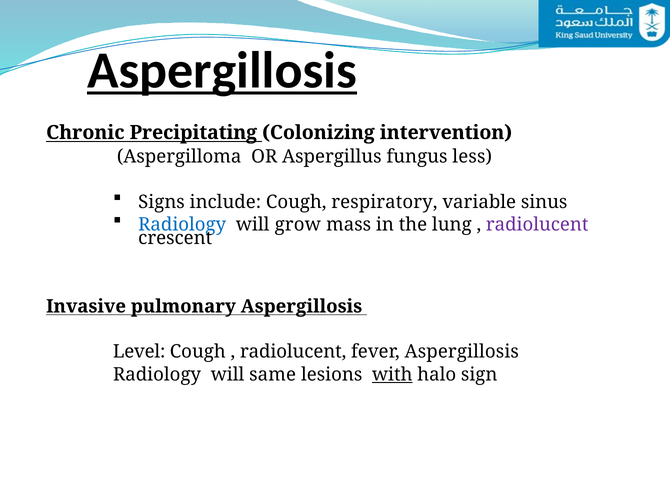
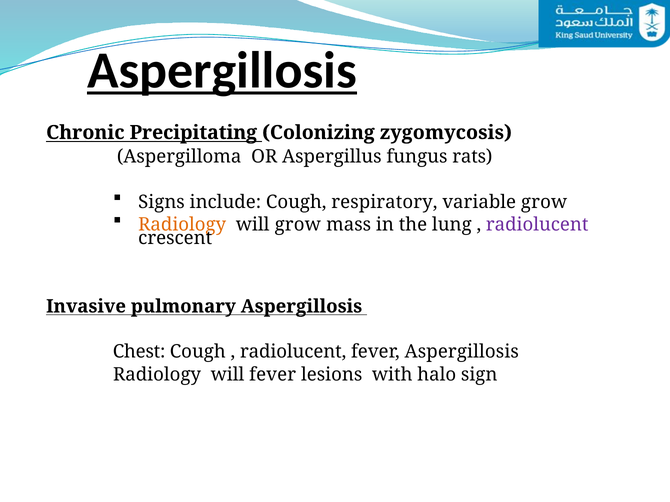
intervention: intervention -> zygomycosis (446, 133)
less: less -> rats (472, 157)
variable sinus: sinus -> grow (544, 202)
Radiology colour: blue -> orange (182, 225)
Level: Level -> Chest (139, 352)
will same: same -> fever (273, 375)
with underline: present -> none (392, 375)
